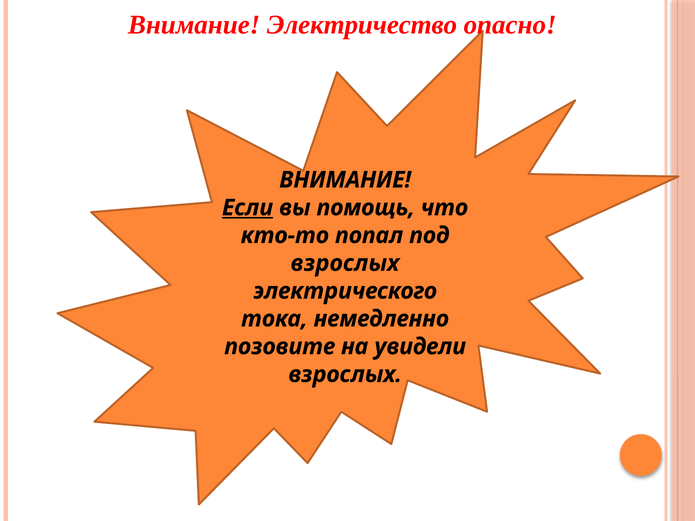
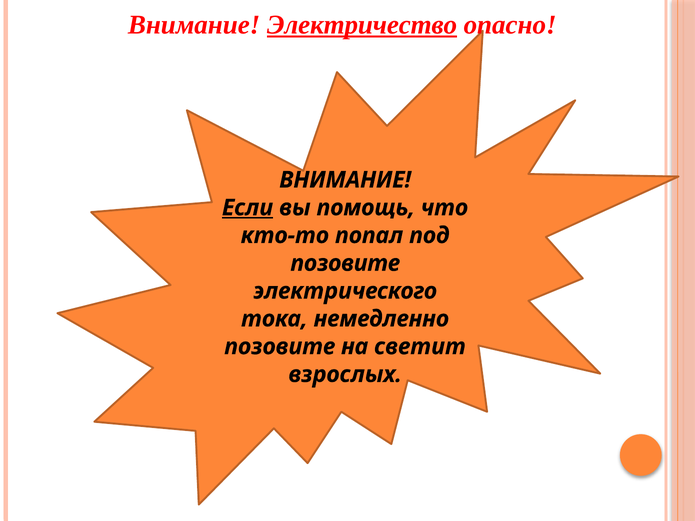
Электричество underline: none -> present (362, 25)
взрослых: взрослых -> позовите (345, 263)
увидели: увидели -> светит (420, 347)
